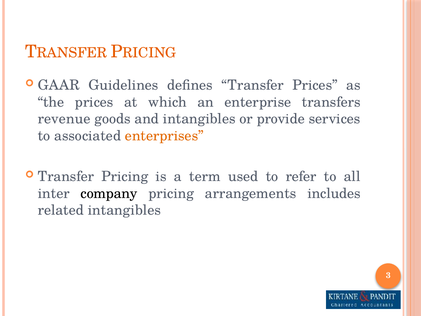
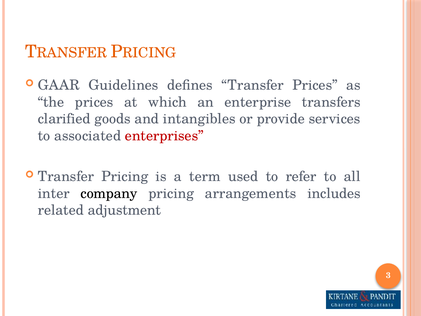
revenue: revenue -> clarified (64, 119)
enterprises colour: orange -> red (164, 136)
related intangibles: intangibles -> adjustment (124, 210)
